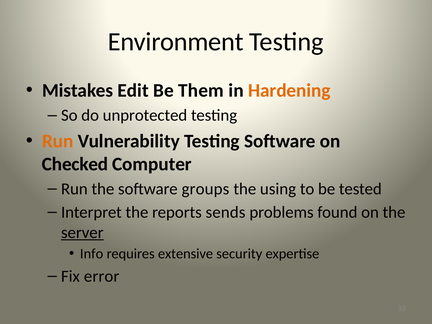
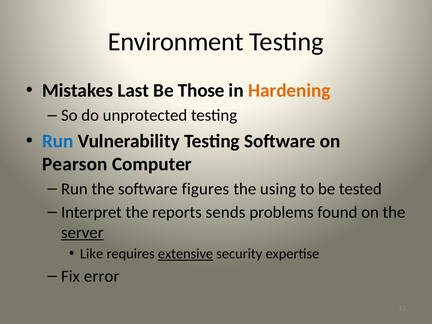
Edit: Edit -> Last (133, 91)
Them: Them -> Those (201, 91)
Run colour: orange -> blue (58, 141)
Checked: Checked -> Pearson (75, 164)
groups: groups -> figures (205, 189)
Info: Info -> Like (92, 254)
extensive underline: none -> present (186, 254)
